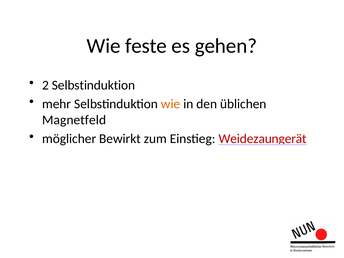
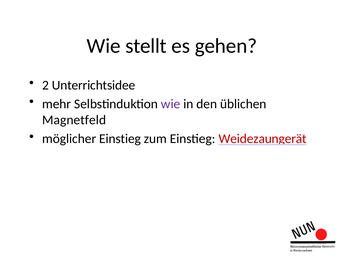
feste: feste -> stellt (146, 46)
2 Selbstinduktion: Selbstinduktion -> Unterrichtsidee (94, 85)
wie colour: orange -> purple (171, 104)
möglicher Bewirkt: Bewirkt -> Einstieg (120, 139)
